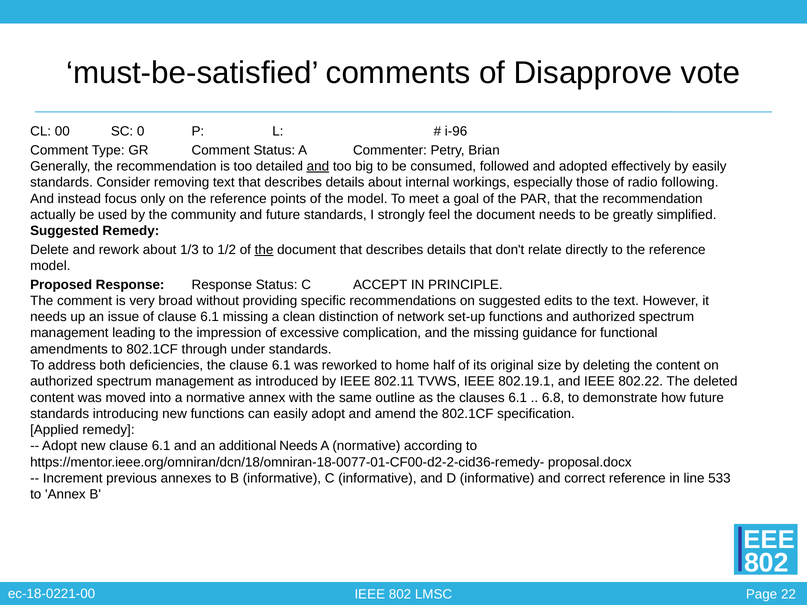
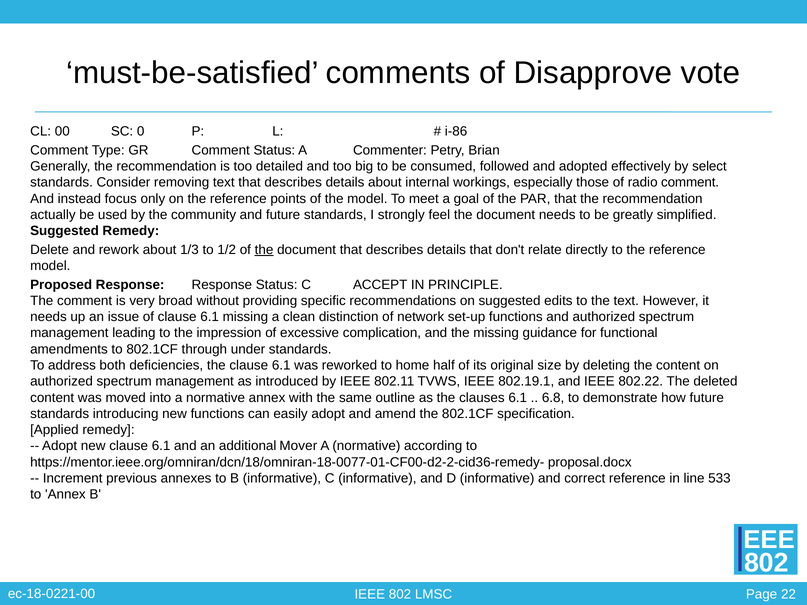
i-96: i-96 -> i-86 (456, 131)
and underline: present -> none (318, 166)
by easily: easily -> select (709, 166)
radio following: following -> comment (690, 183)
additional Needs: Needs -> Mover (298, 446)
